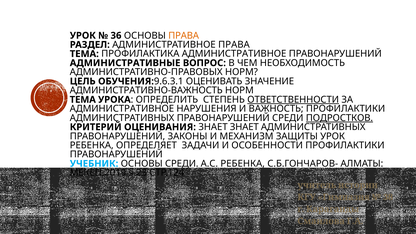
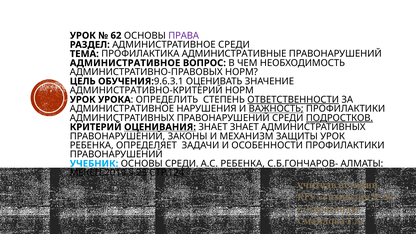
36: 36 -> 62 (116, 36)
ПРАВА colour: orange -> purple (184, 36)
АДМИНИСТРАТИВНОЕ ПРАВА: ПРАВА -> СРЕДИ (234, 45)
ПРОФИЛАКТИКА АДМИНИСТРАТИВНОЕ: АДМИНИСТРАТИВНОЕ -> АДМИНИСТРАТИВНЫЕ (234, 54)
АДМИНИСТРАТИВНЫЕ: АДМИНИСТРАТИВНЫЕ -> АДМИНИСТРАТИВНОЕ (125, 63)
АДМИНИСТРАТИВНО-ВАЖНОСТЬ: АДМИНИСТРАТИВНО-ВАЖНОСТЬ -> АДМИНИСТРАТИВНО-КРИТЕРИЙ (146, 90)
ТЕМА: ТЕМА -> УРОК (83, 100)
ВАЖНОСТЬ underline: none -> present (276, 109)
ОЦЕНИВАНИЯ underline: none -> present (160, 127)
